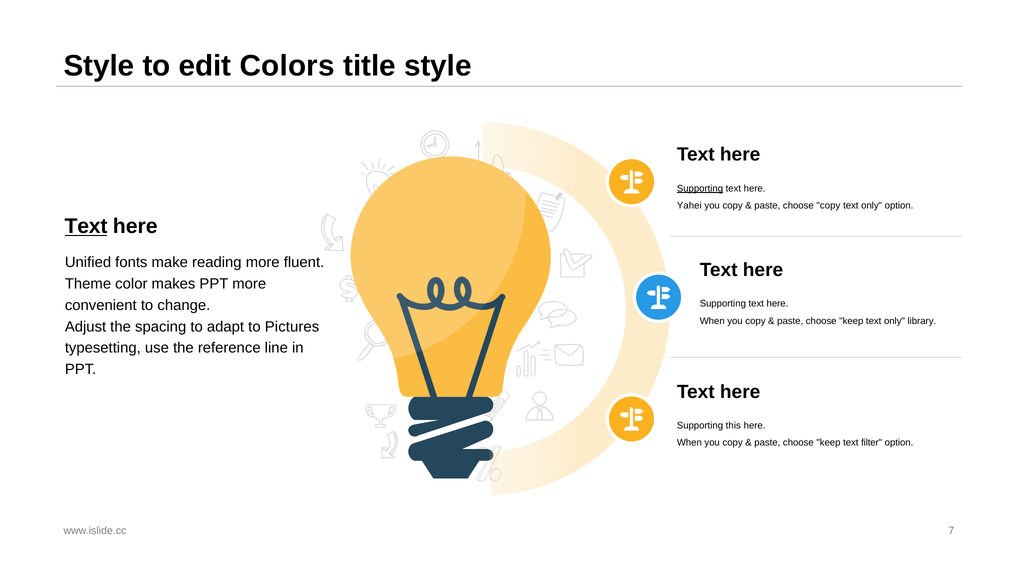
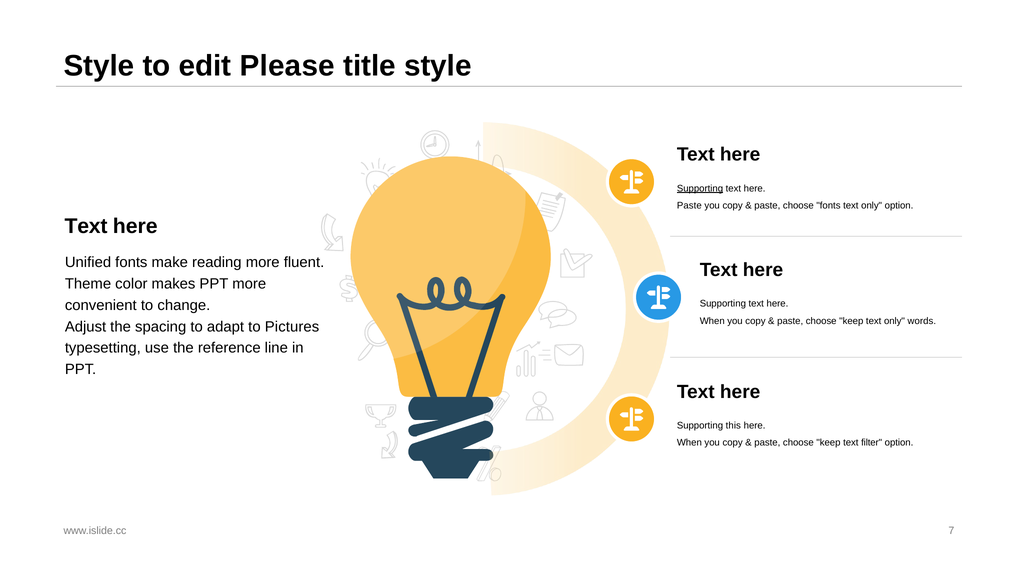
Colors: Colors -> Please (287, 66)
Yahei: Yahei -> Paste (689, 205)
choose copy: copy -> fonts (828, 205)
Text underline: present -> none (86, 226)
library: library -> words (922, 321)
